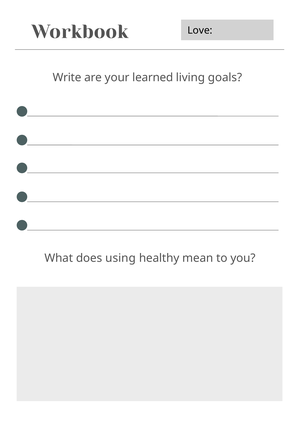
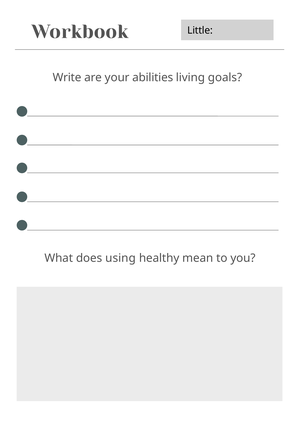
Love: Love -> Little (200, 30)
learned: learned -> abilities (153, 78)
